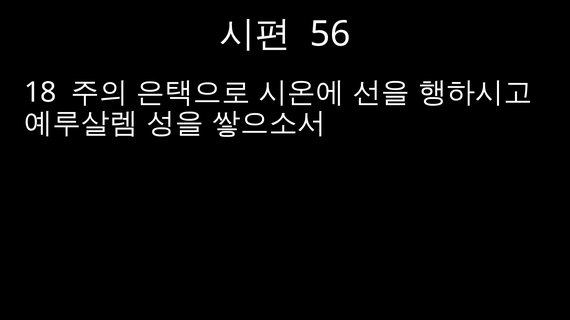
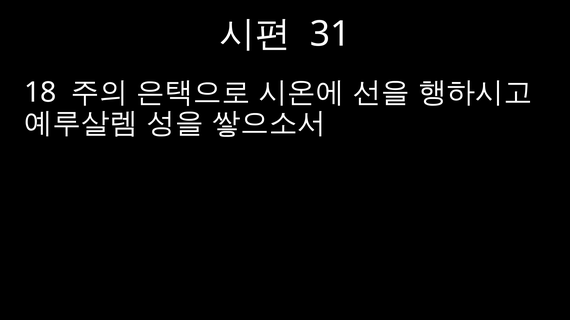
56: 56 -> 31 (330, 34)
